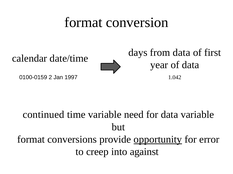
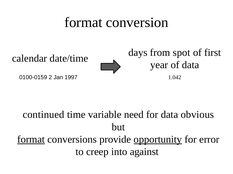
from data: data -> spot (182, 53)
data variable: variable -> obvious (197, 115)
format underline: none -> present (31, 140)
